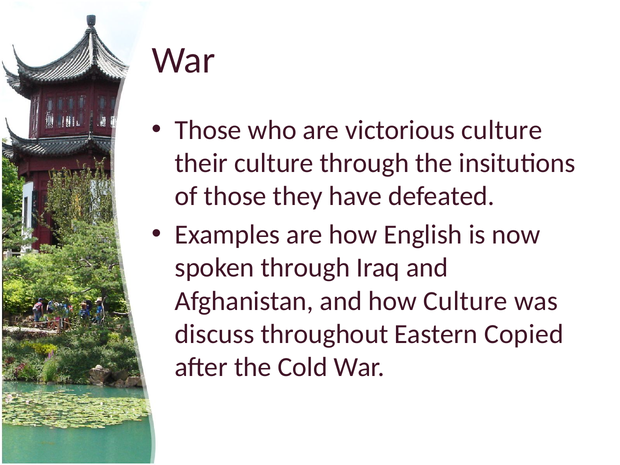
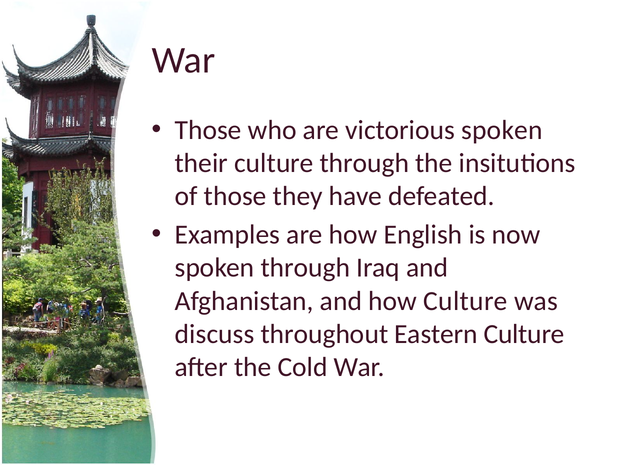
victorious culture: culture -> spoken (502, 130)
Eastern Copied: Copied -> Culture (524, 334)
